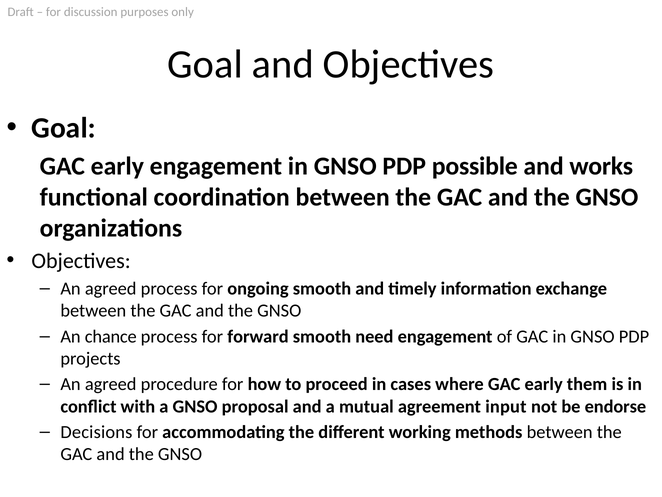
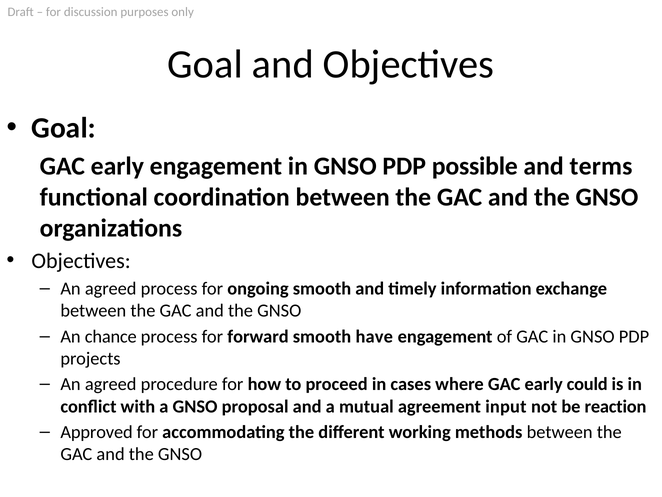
works: works -> terms (601, 166)
need: need -> have (374, 336)
them: them -> could (587, 384)
endorse: endorse -> reaction (615, 406)
Decisions: Decisions -> Approved (97, 432)
